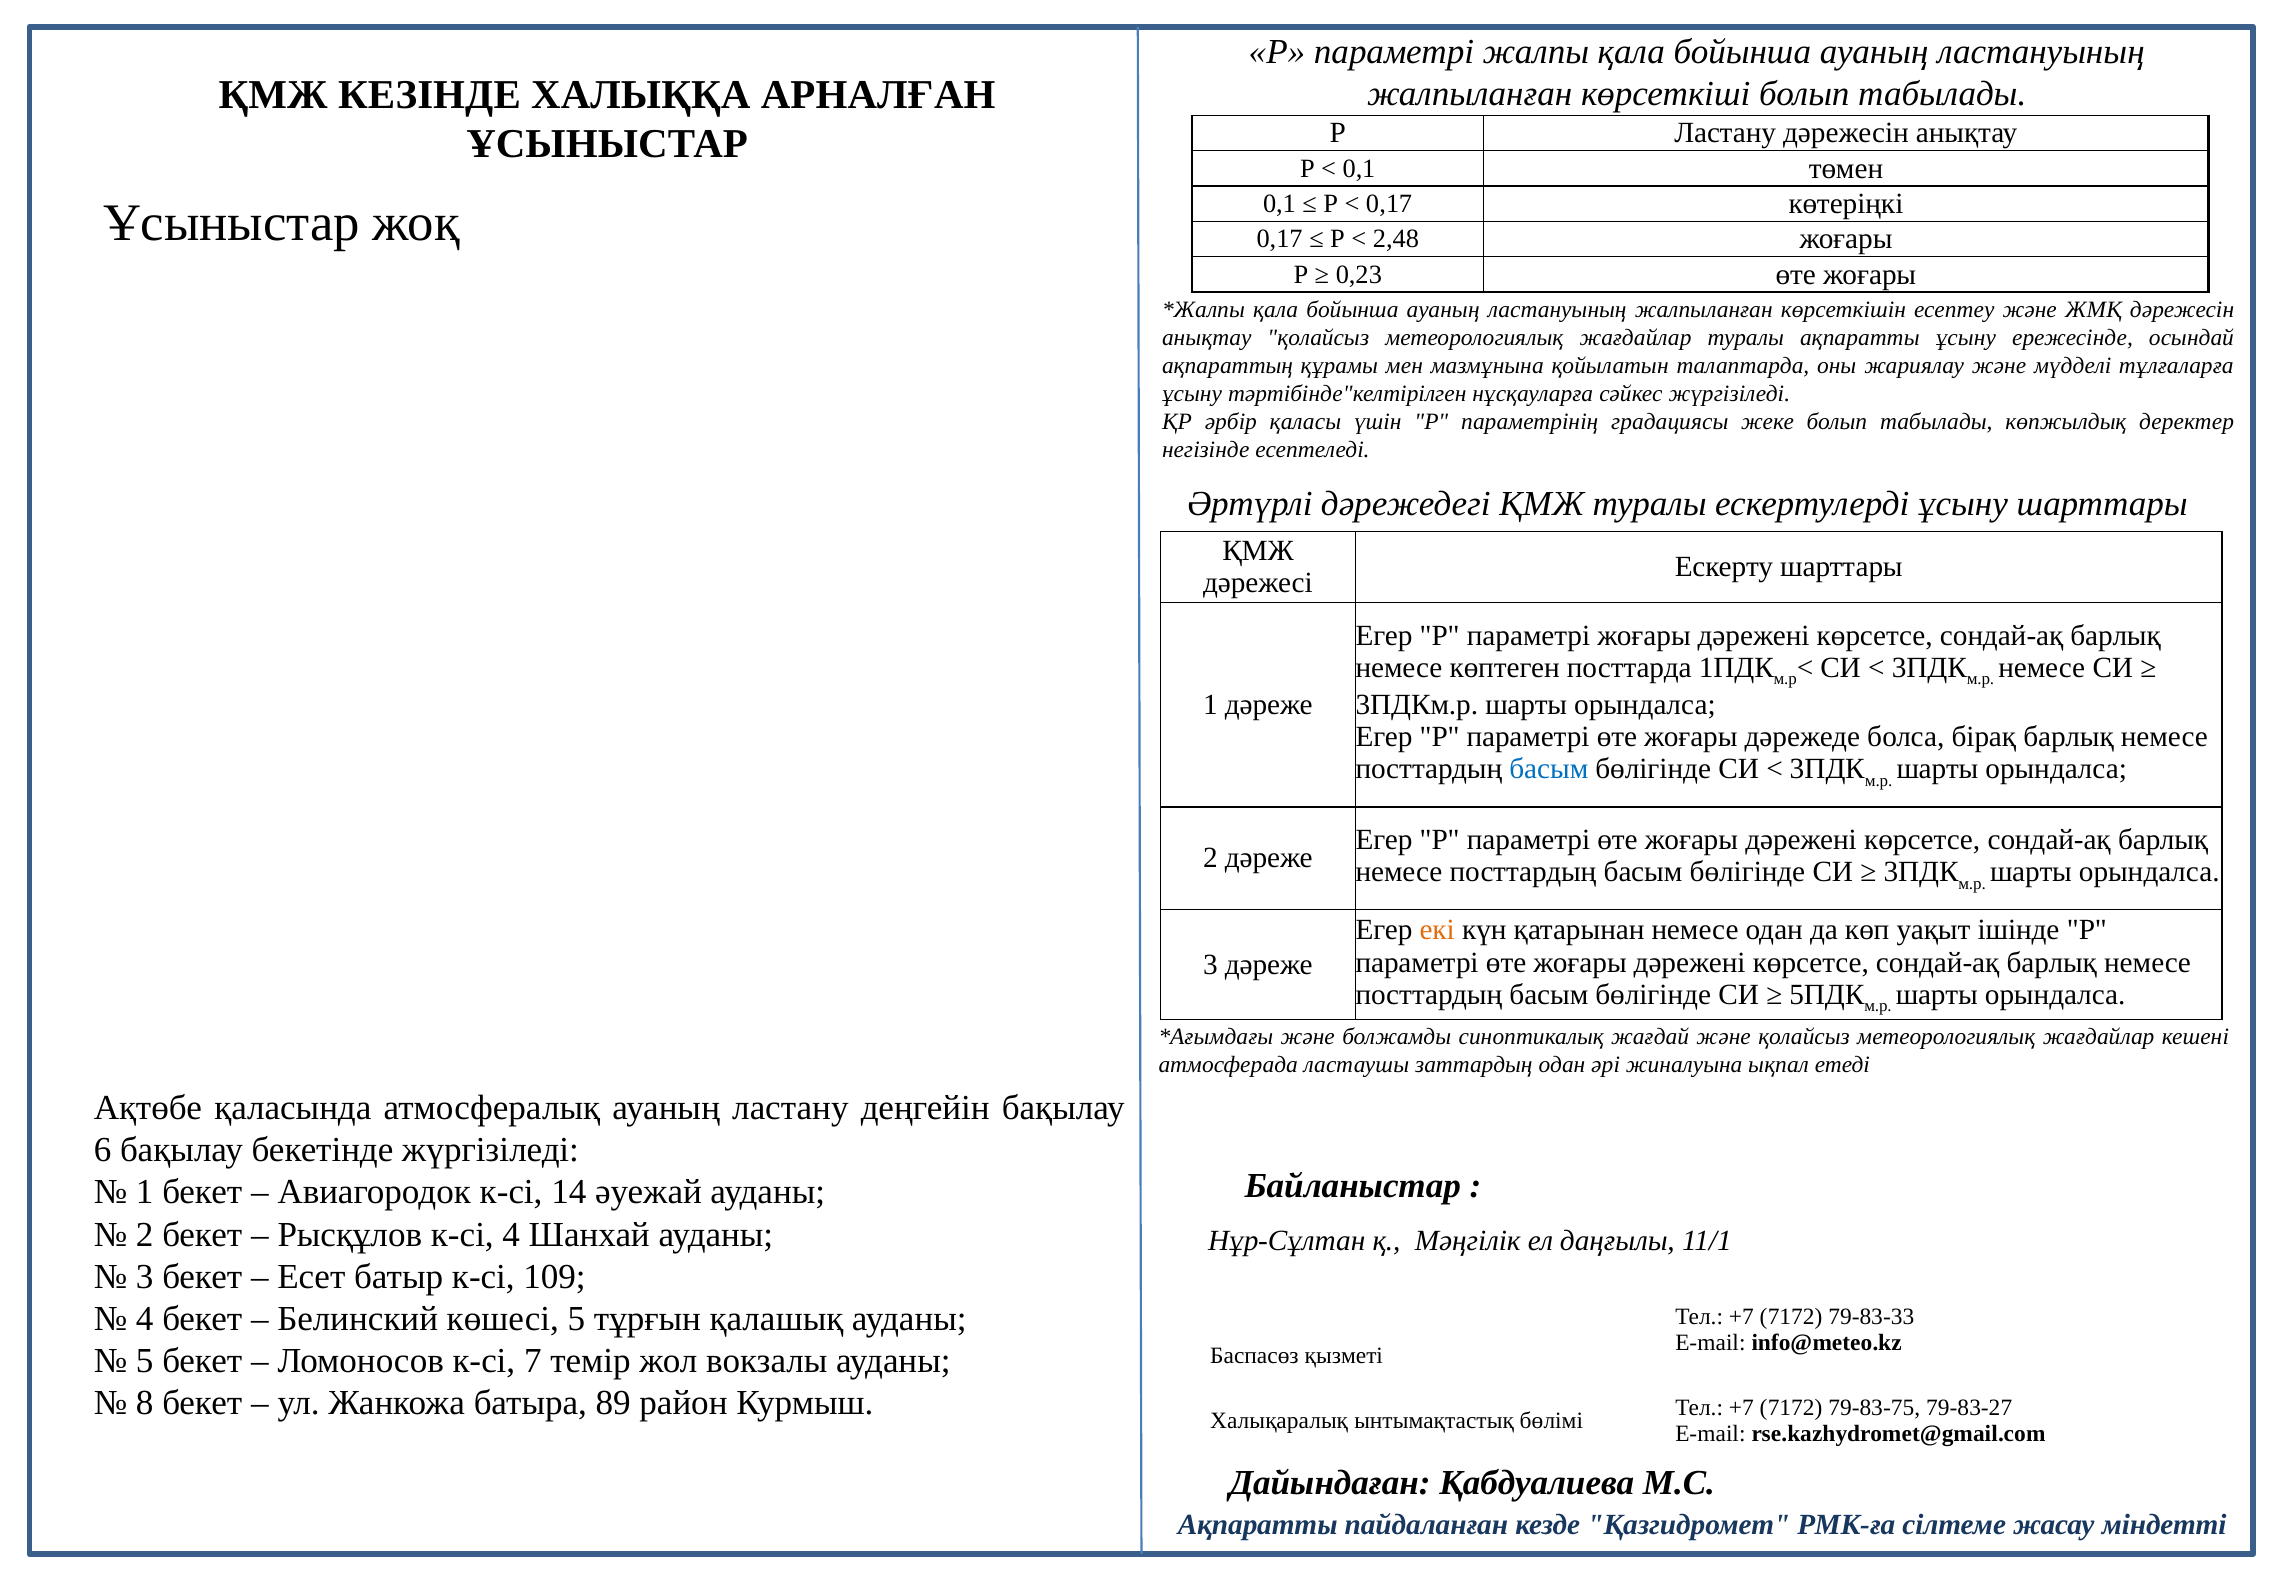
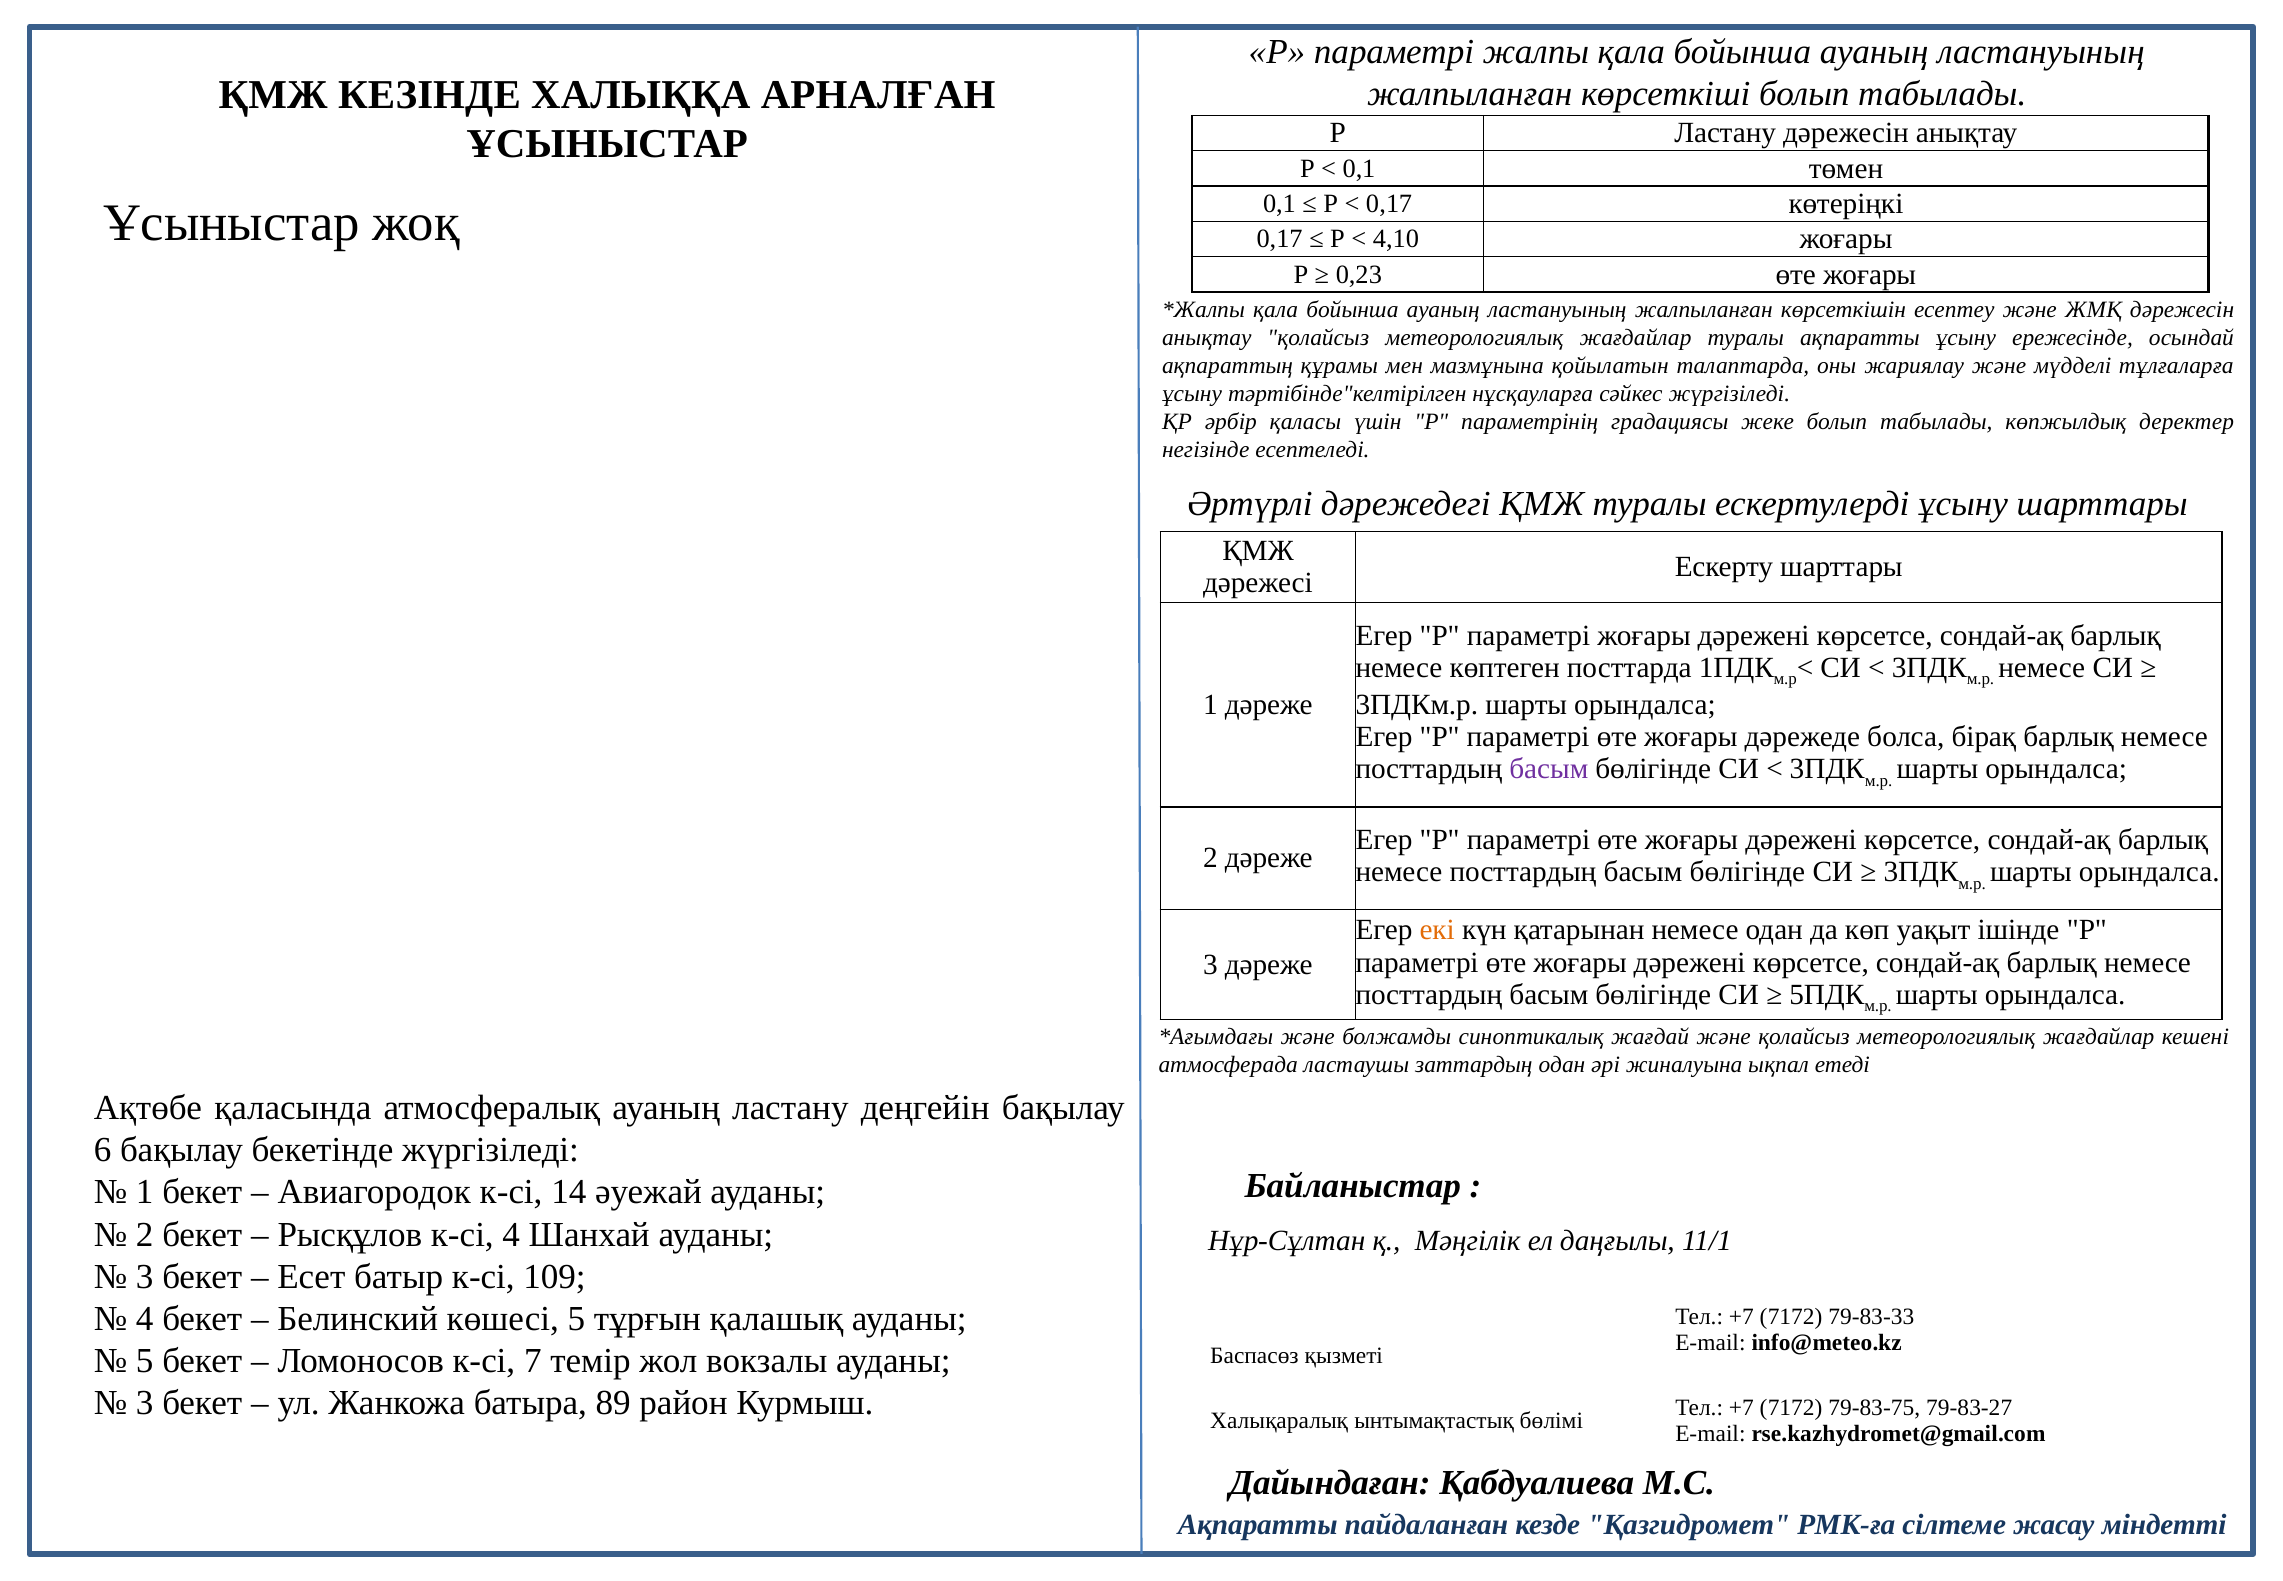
2,48: 2,48 -> 4,10 (1396, 239)
басым colour: blue -> purple (1549, 769)
8: 8 -> 3 (145, 1403)
